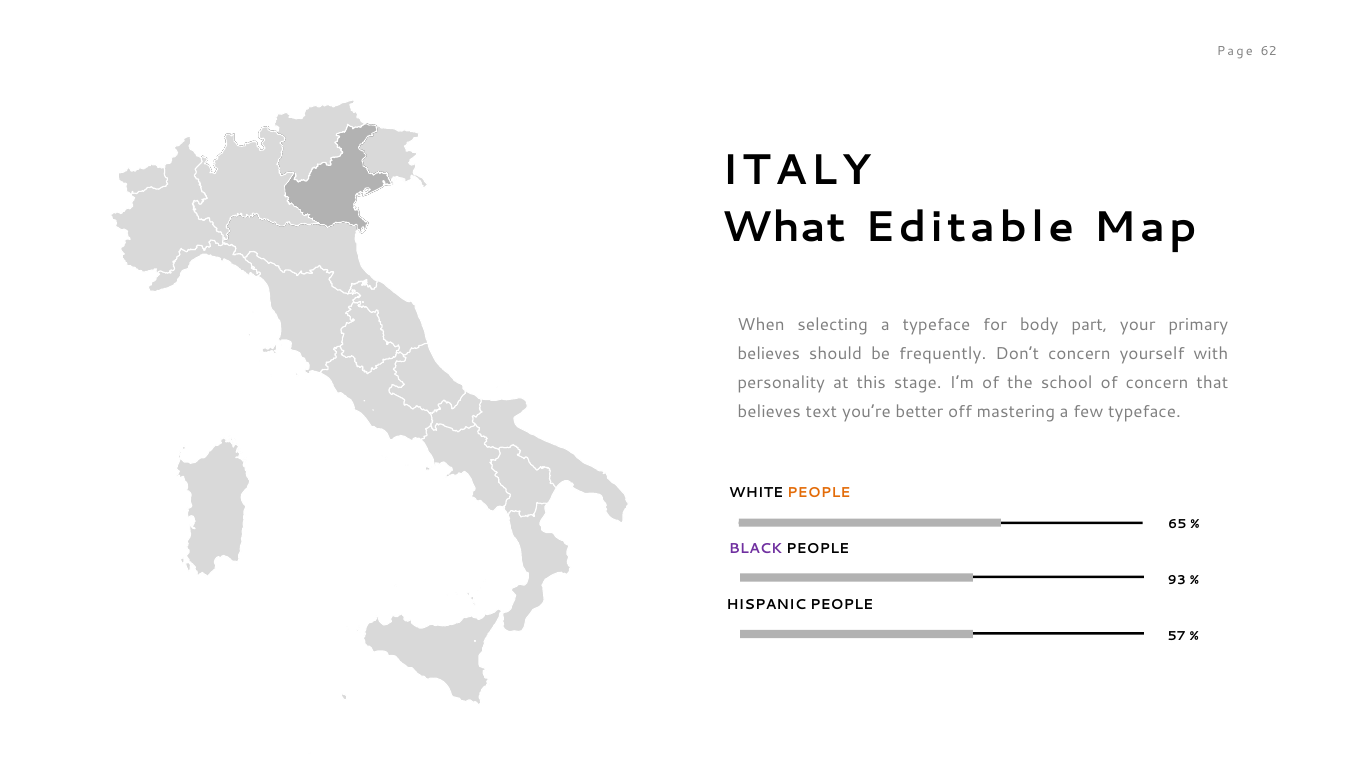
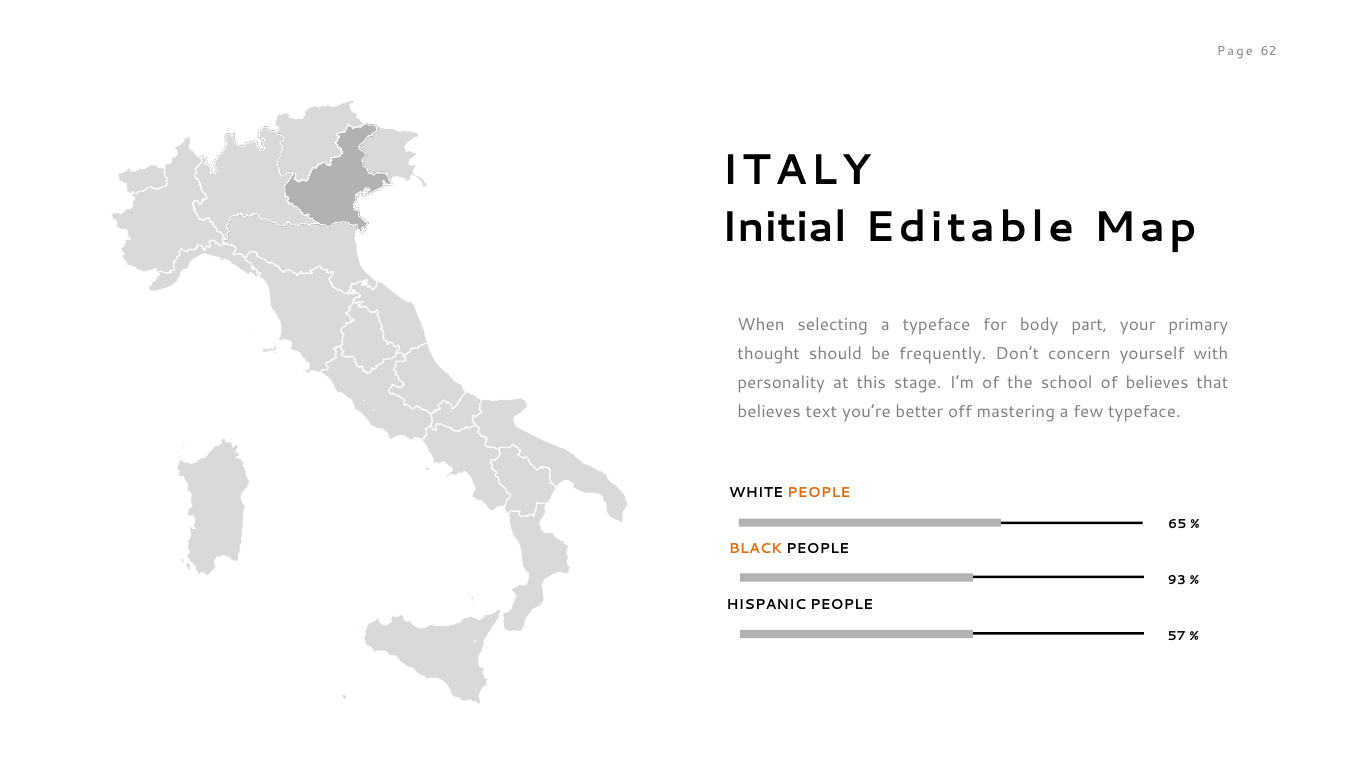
What: What -> Initial (784, 227)
believes: believes -> thought (769, 354)
of concern: concern -> believes (1157, 383)
BLACK colour: purple -> orange (756, 549)
